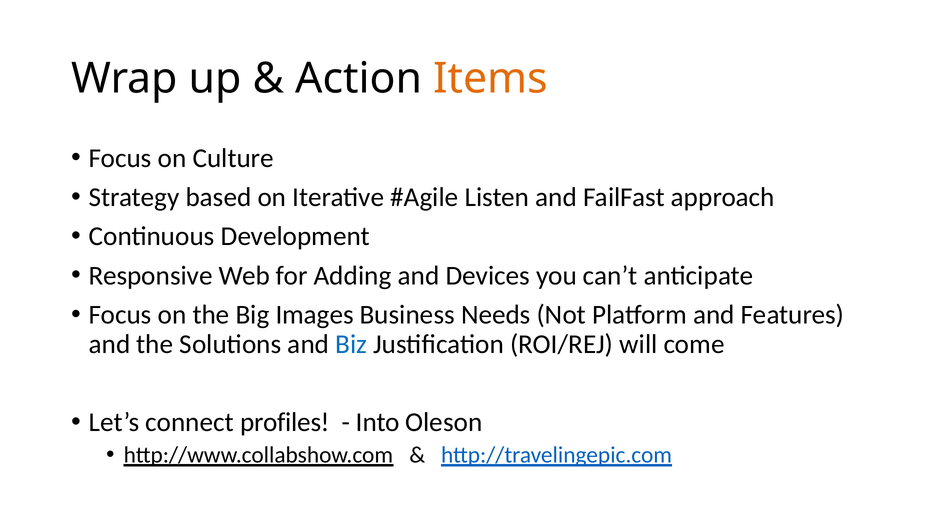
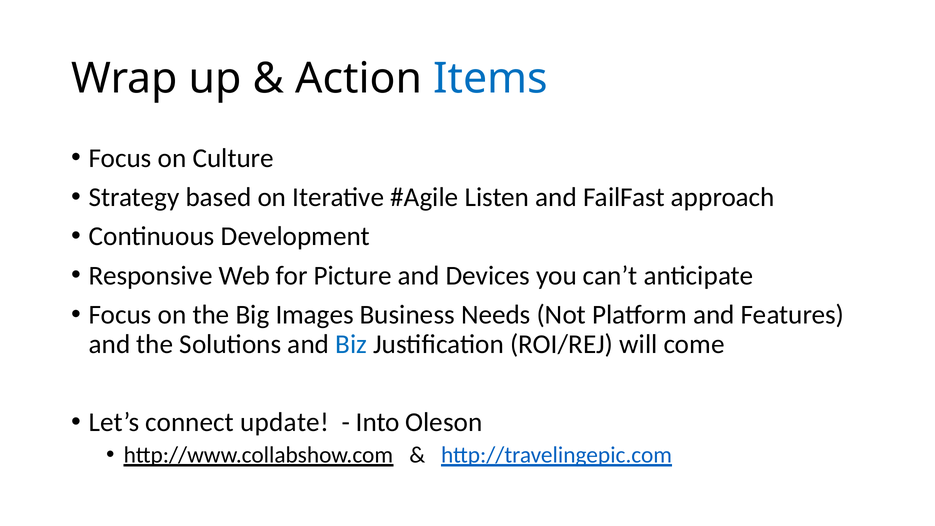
Items colour: orange -> blue (491, 79)
Adding: Adding -> Picture (353, 275)
profiles: profiles -> update (285, 422)
